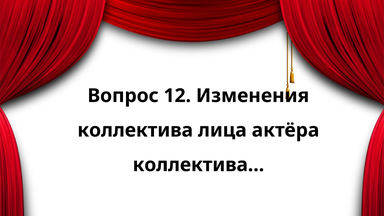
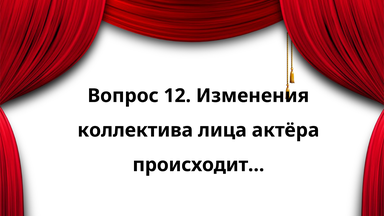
коллектива…: коллектива… -> происходит… (198, 165)
